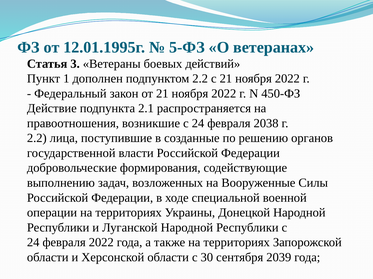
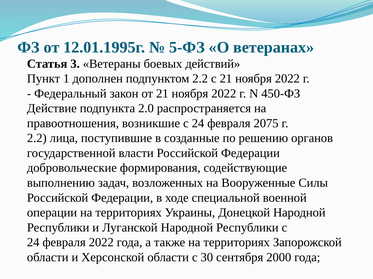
2.1: 2.1 -> 2.0 (146, 109)
2038: 2038 -> 2075 (266, 124)
2039: 2039 -> 2000 (279, 258)
